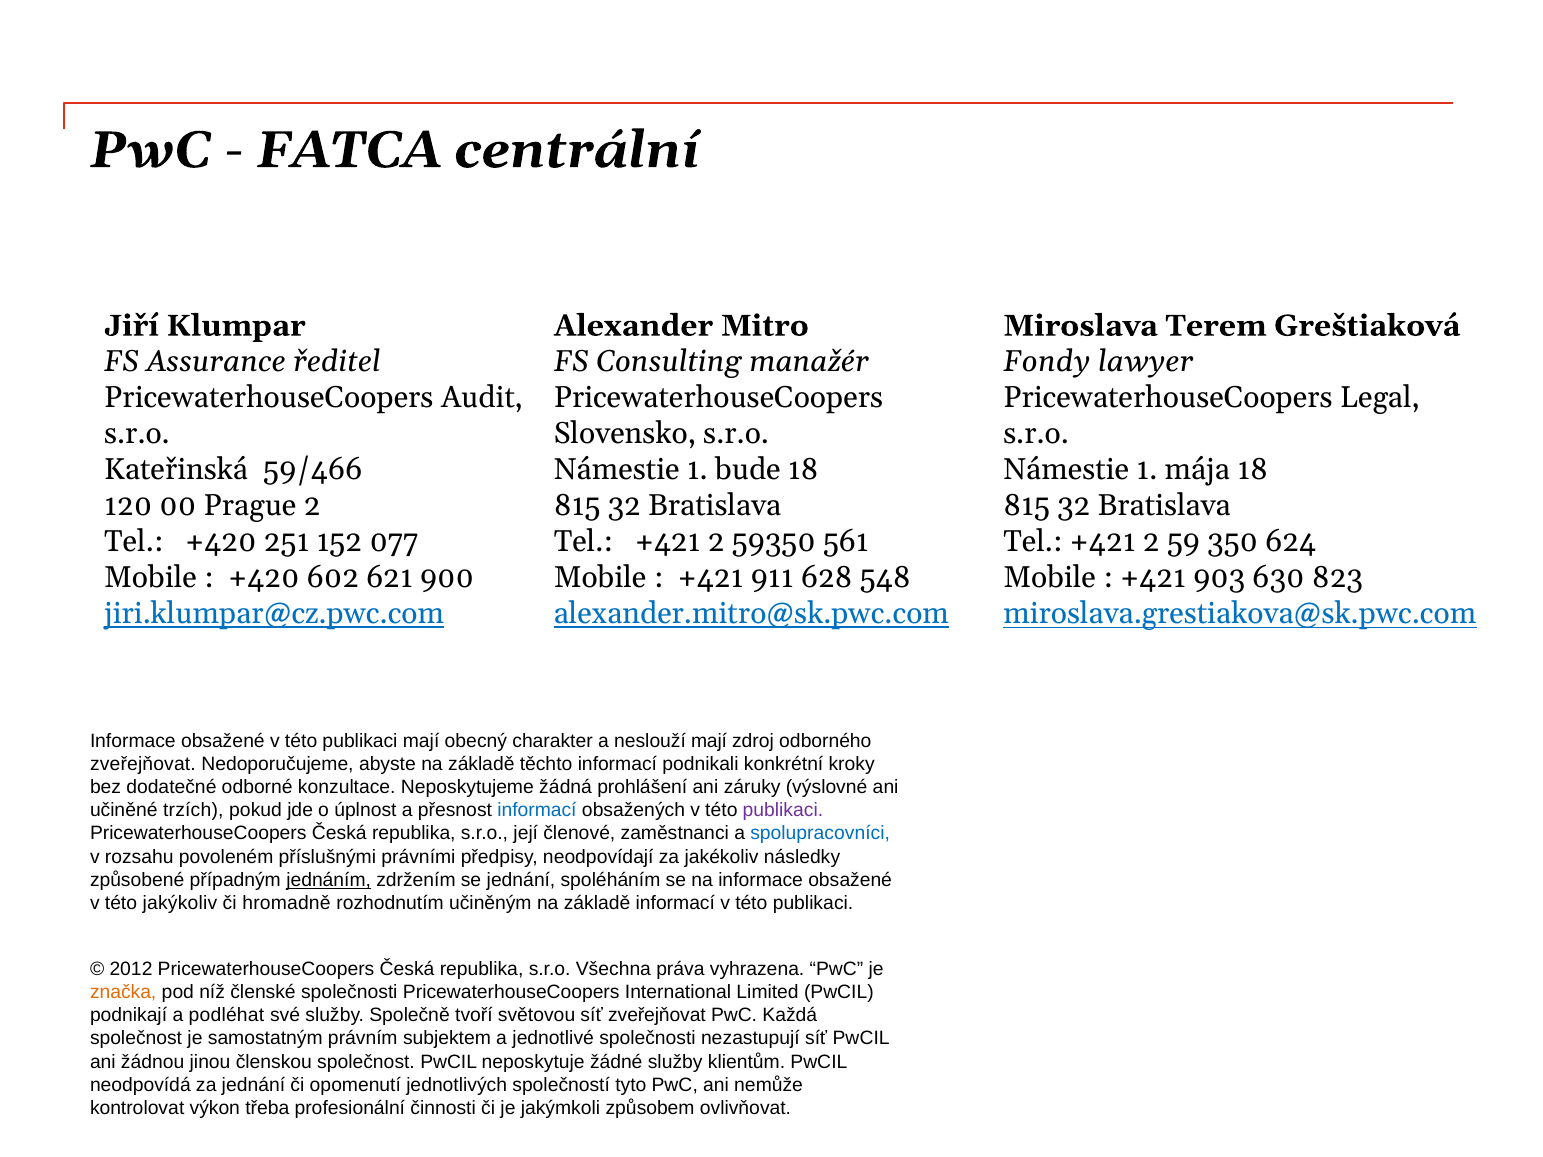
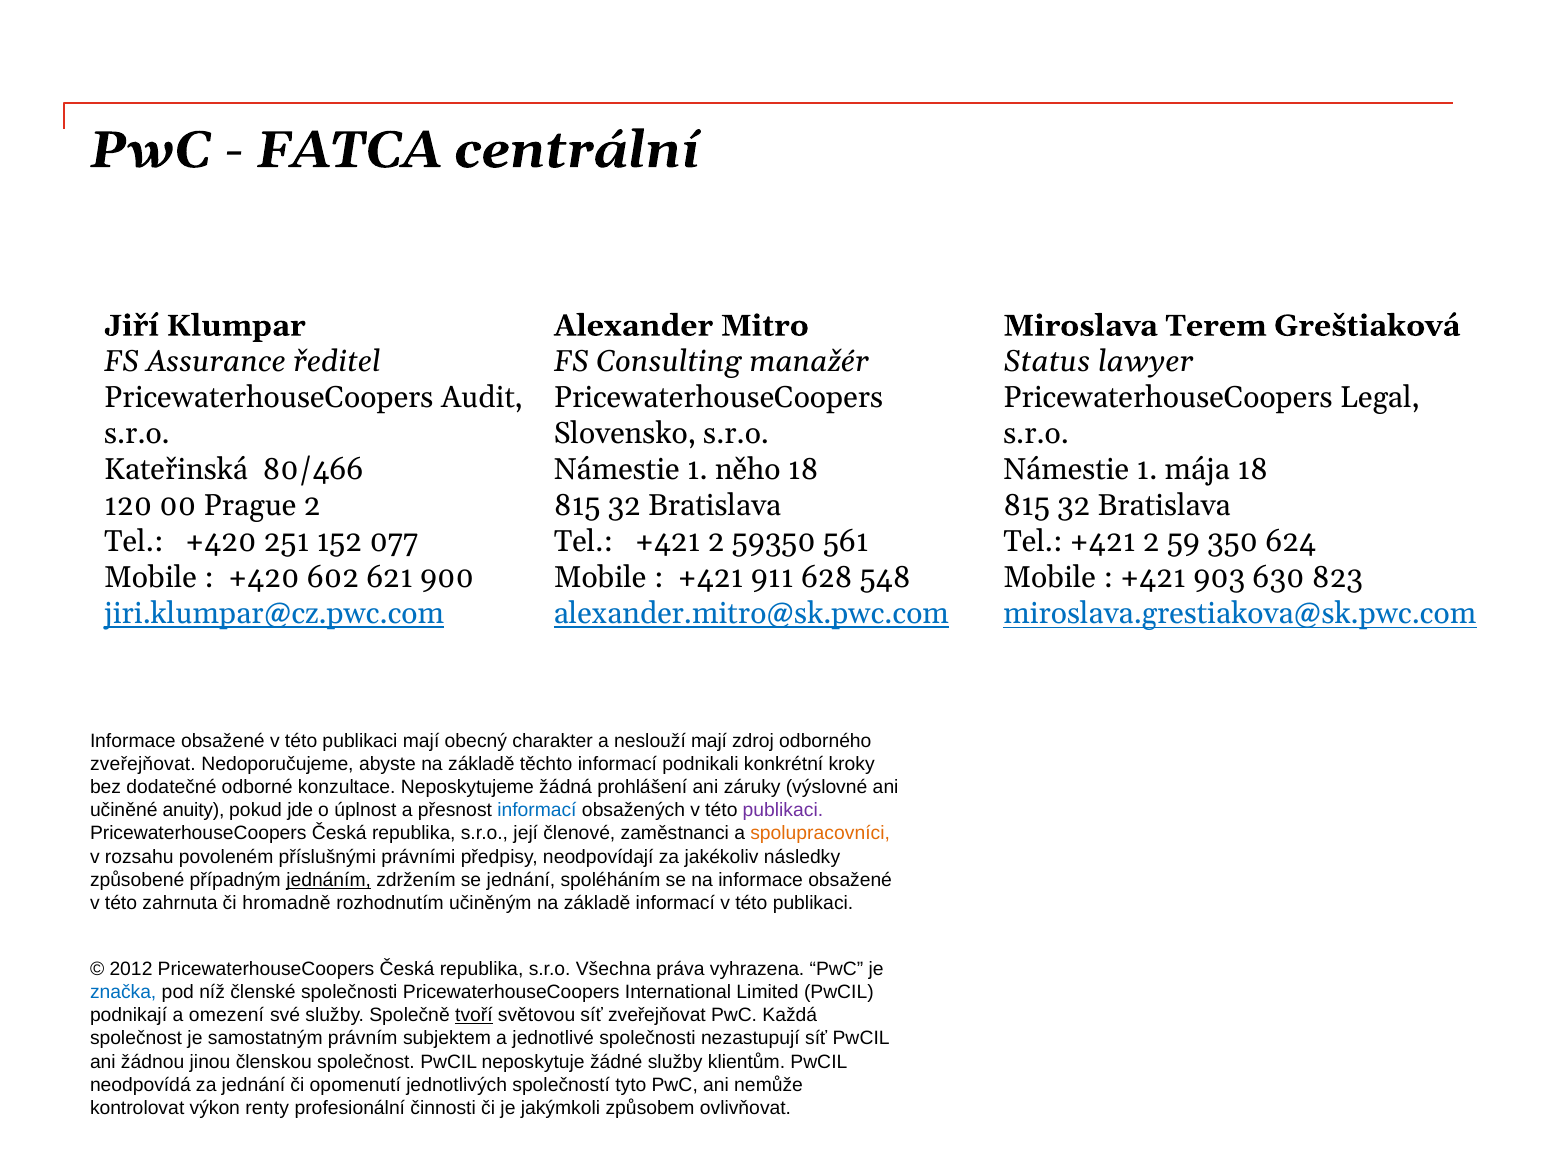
Fondy: Fondy -> Status (1047, 362)
59/466: 59/466 -> 80/466 (313, 470)
bude: bude -> něho (748, 470)
trzích: trzích -> anuity (194, 811)
spolupracovníci colour: blue -> orange (820, 834)
jakýkoliv: jakýkoliv -> zahrnuta (180, 903)
značka colour: orange -> blue (123, 992)
podléhat: podléhat -> omezení (226, 1016)
tvoří underline: none -> present (474, 1016)
třeba: třeba -> renty (267, 1108)
